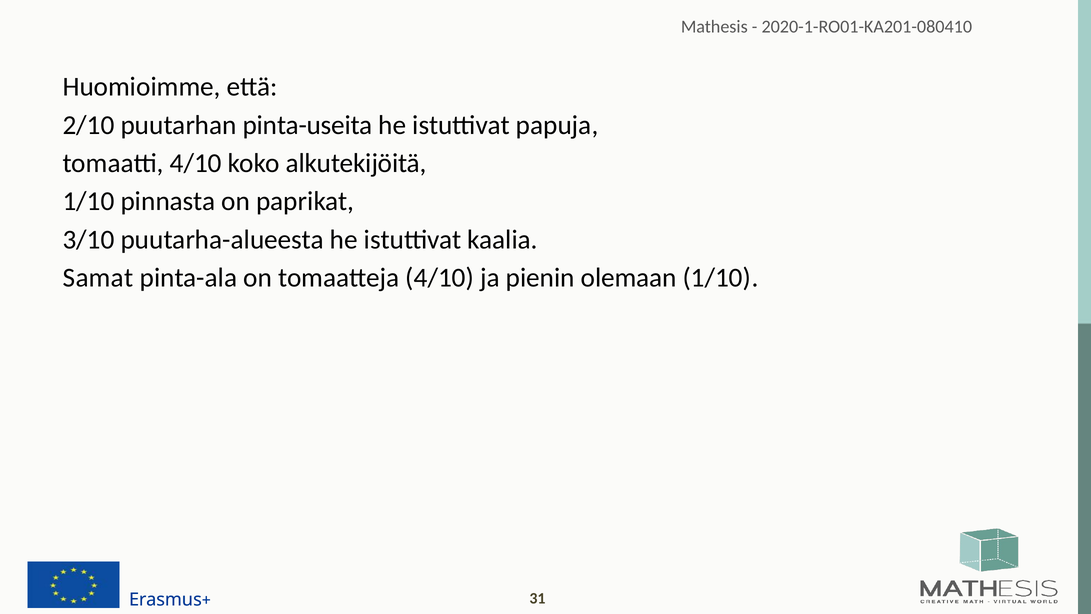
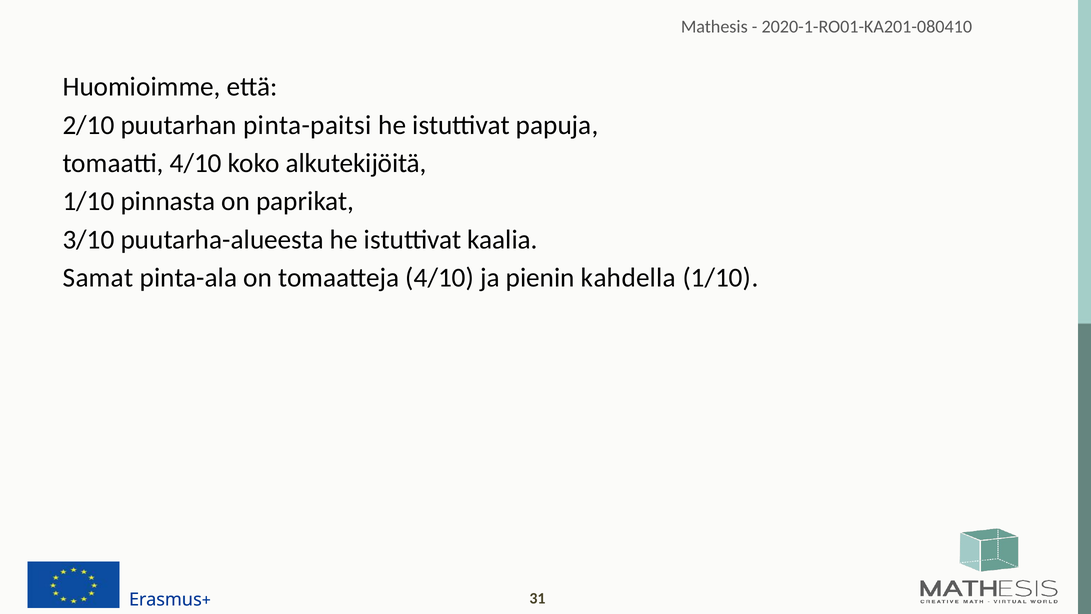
pinta-useita: pinta-useita -> pinta-paitsi (307, 125)
olemaan: olemaan -> kahdella (628, 278)
